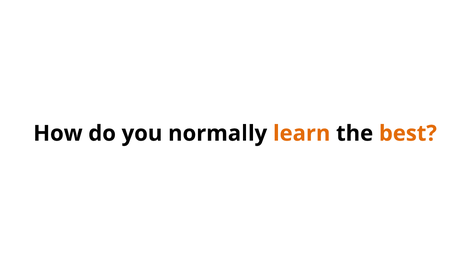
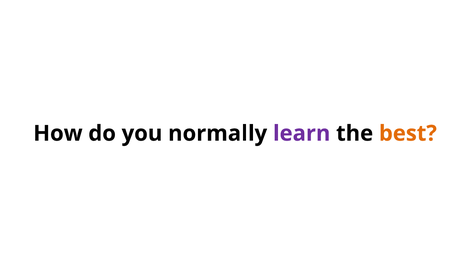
learn colour: orange -> purple (302, 133)
